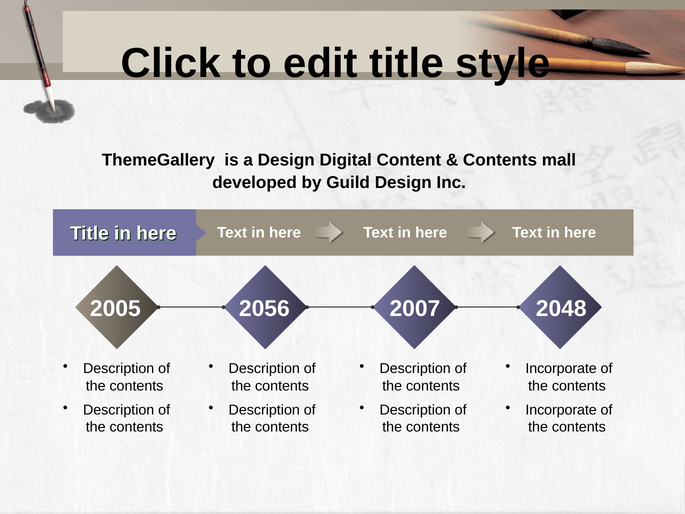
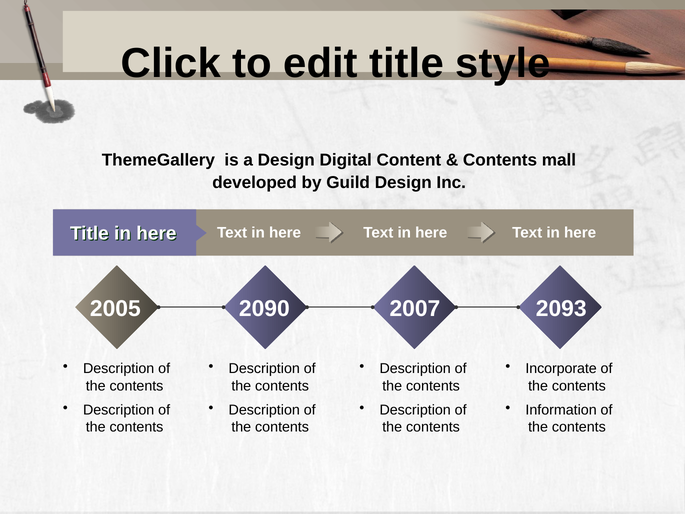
2056: 2056 -> 2090 (264, 308)
2048: 2048 -> 2093 (561, 308)
Incorporate: Incorporate -> Information (561, 410)
